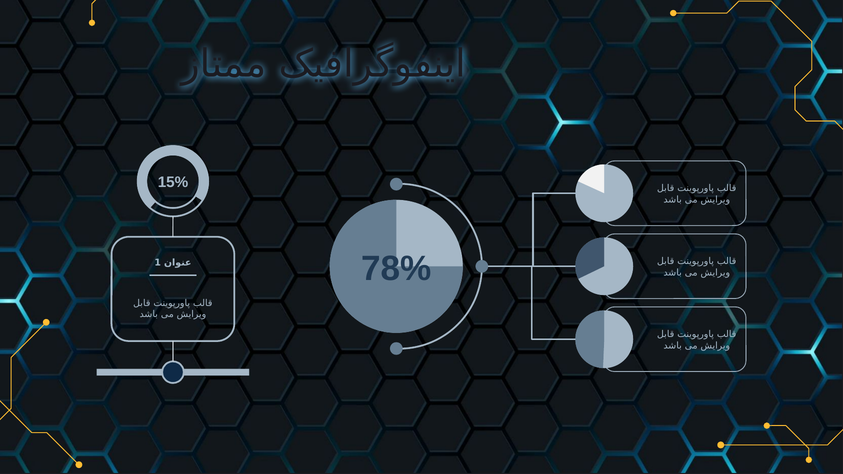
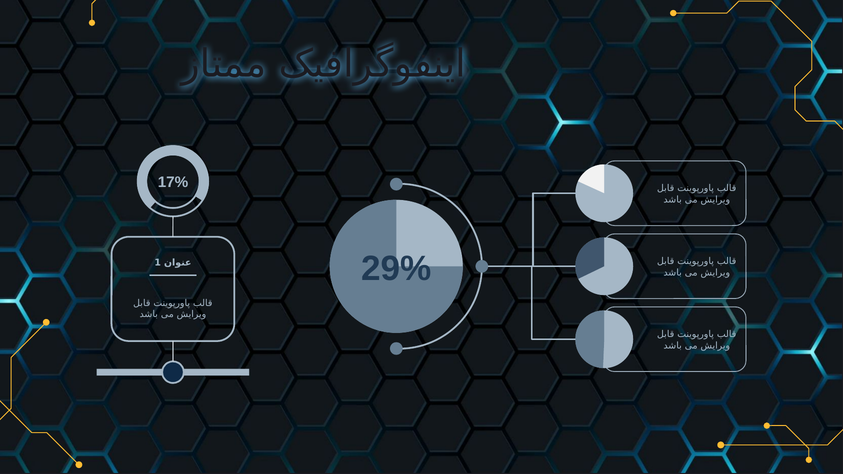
15%: 15% -> 17% (173, 182)
78%: 78% -> 29% (396, 269)
